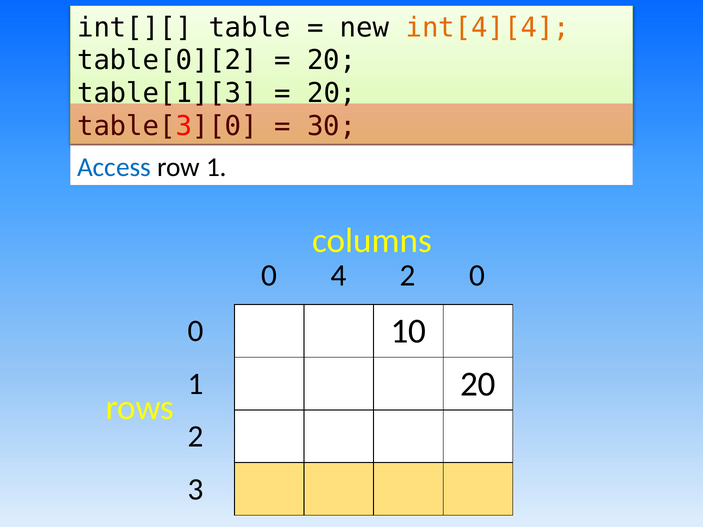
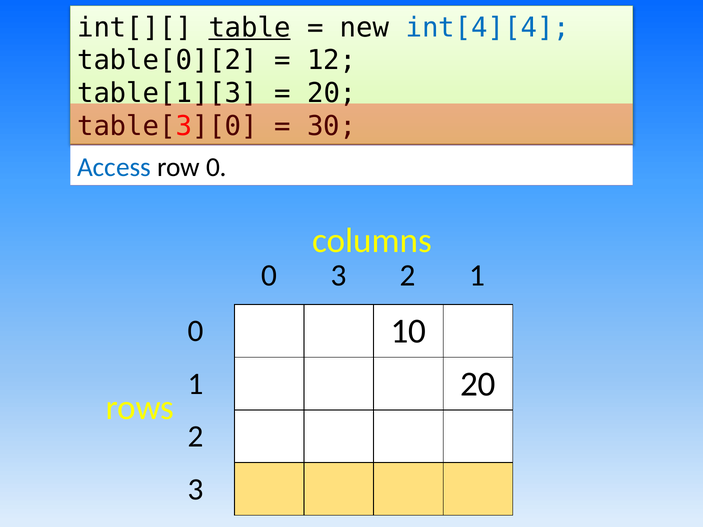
table underline: none -> present (250, 28)
int[4][4 colour: orange -> blue (488, 28)
20: 20 -> 12 (332, 60)
row 1: 1 -> 0 (217, 167)
0 4: 4 -> 3 (338, 276)
2 0: 0 -> 1 (477, 276)
